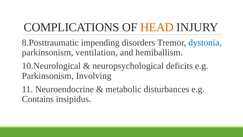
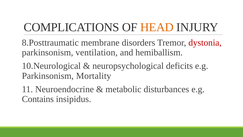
impending: impending -> membrane (100, 43)
dystonia colour: blue -> red (205, 43)
Involving: Involving -> Mortality (94, 76)
